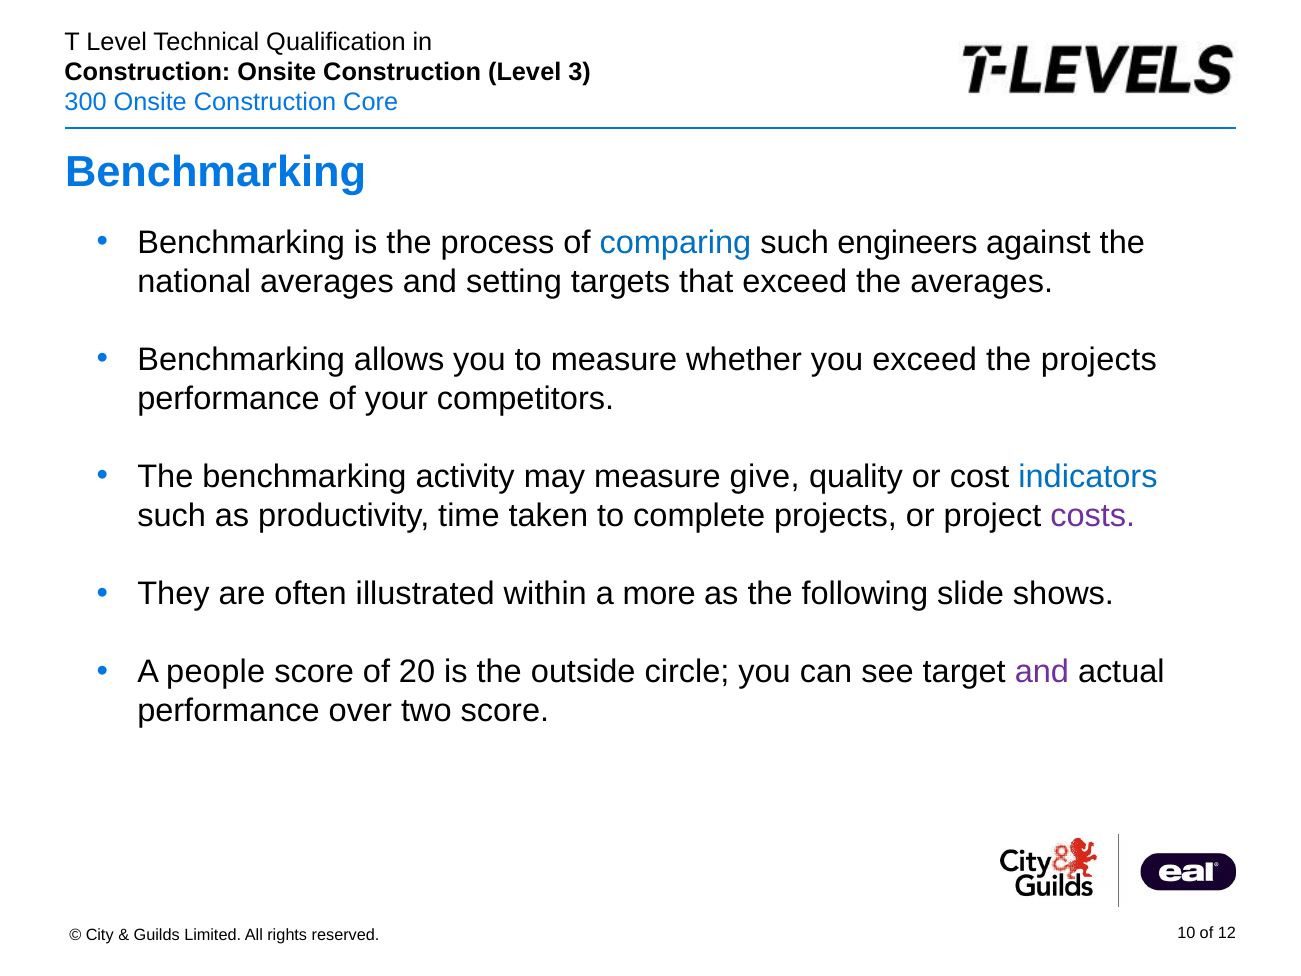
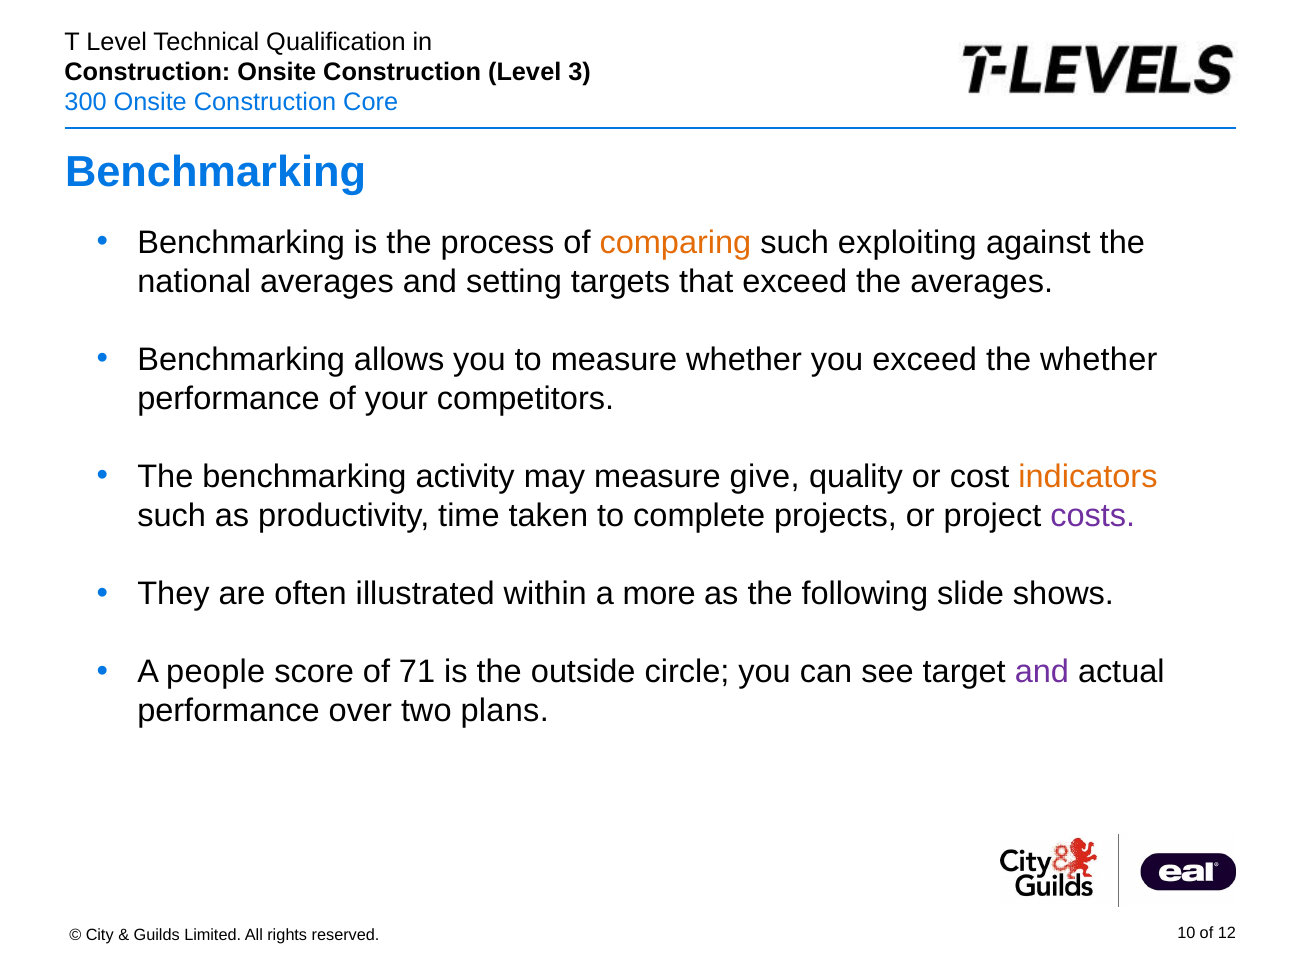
comparing colour: blue -> orange (675, 243)
engineers: engineers -> exploiting (907, 243)
the projects: projects -> whether (1099, 360)
indicators colour: blue -> orange (1088, 477)
20: 20 -> 71 (417, 672)
two score: score -> plans (505, 711)
